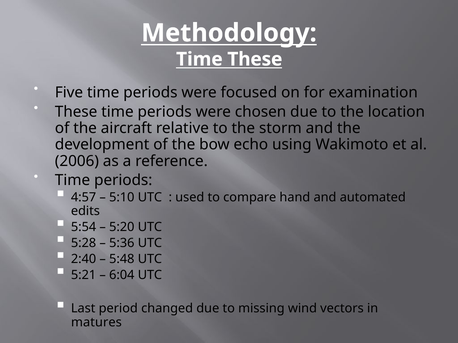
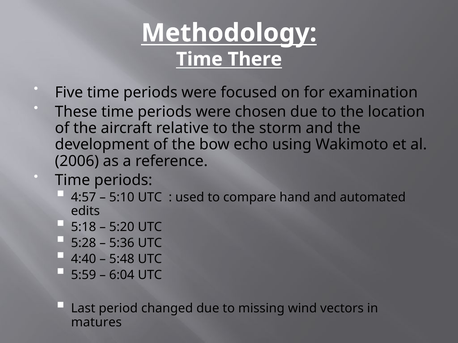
Time These: These -> There (255, 59)
5:54: 5:54 -> 5:18 (84, 227)
2:40: 2:40 -> 4:40 (84, 259)
5:21: 5:21 -> 5:59 (84, 275)
